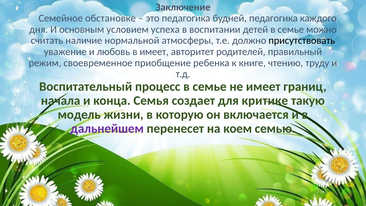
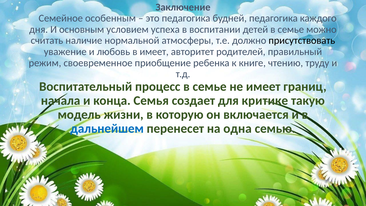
обстановке: обстановке -> особенным (111, 18)
дальнейшем colour: purple -> blue (107, 128)
коем: коем -> одна (238, 128)
